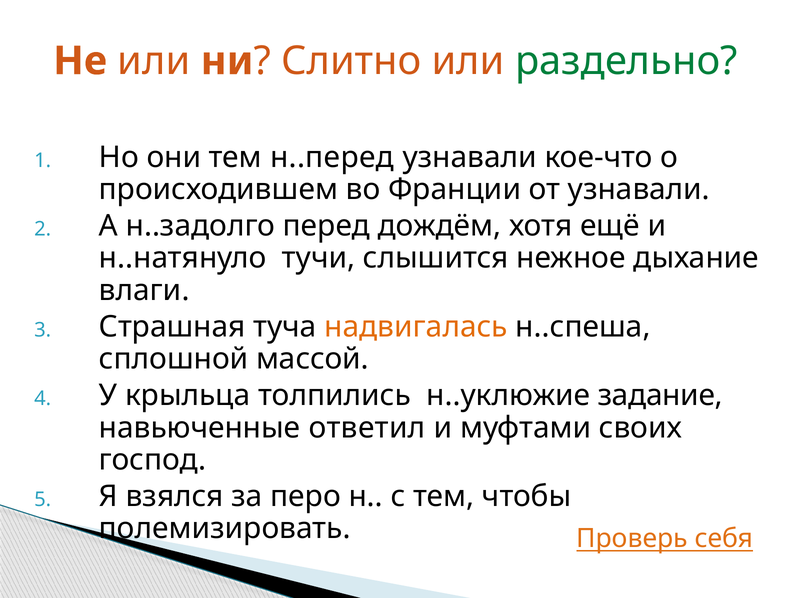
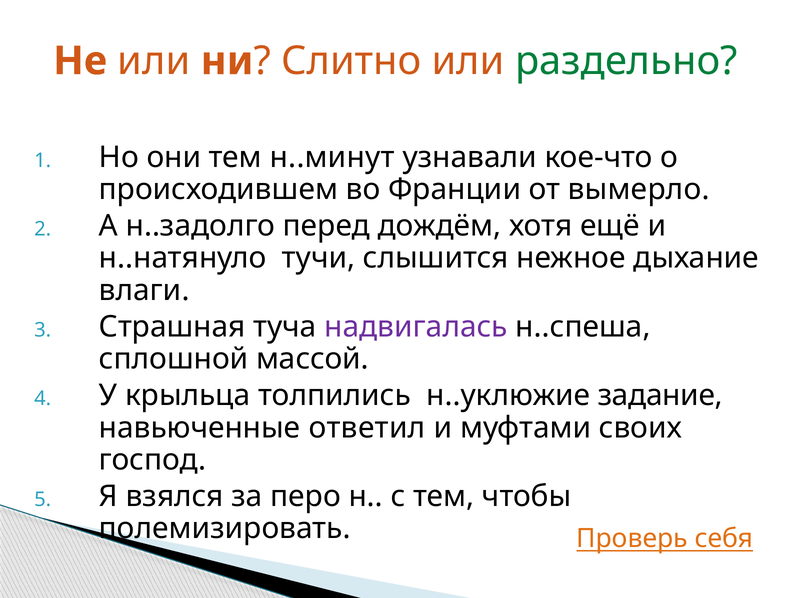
н..перед: н..перед -> н..минут (332, 157)
от узнавали: узнавали -> вымерло (639, 189)
надвигалась colour: orange -> purple (416, 327)
